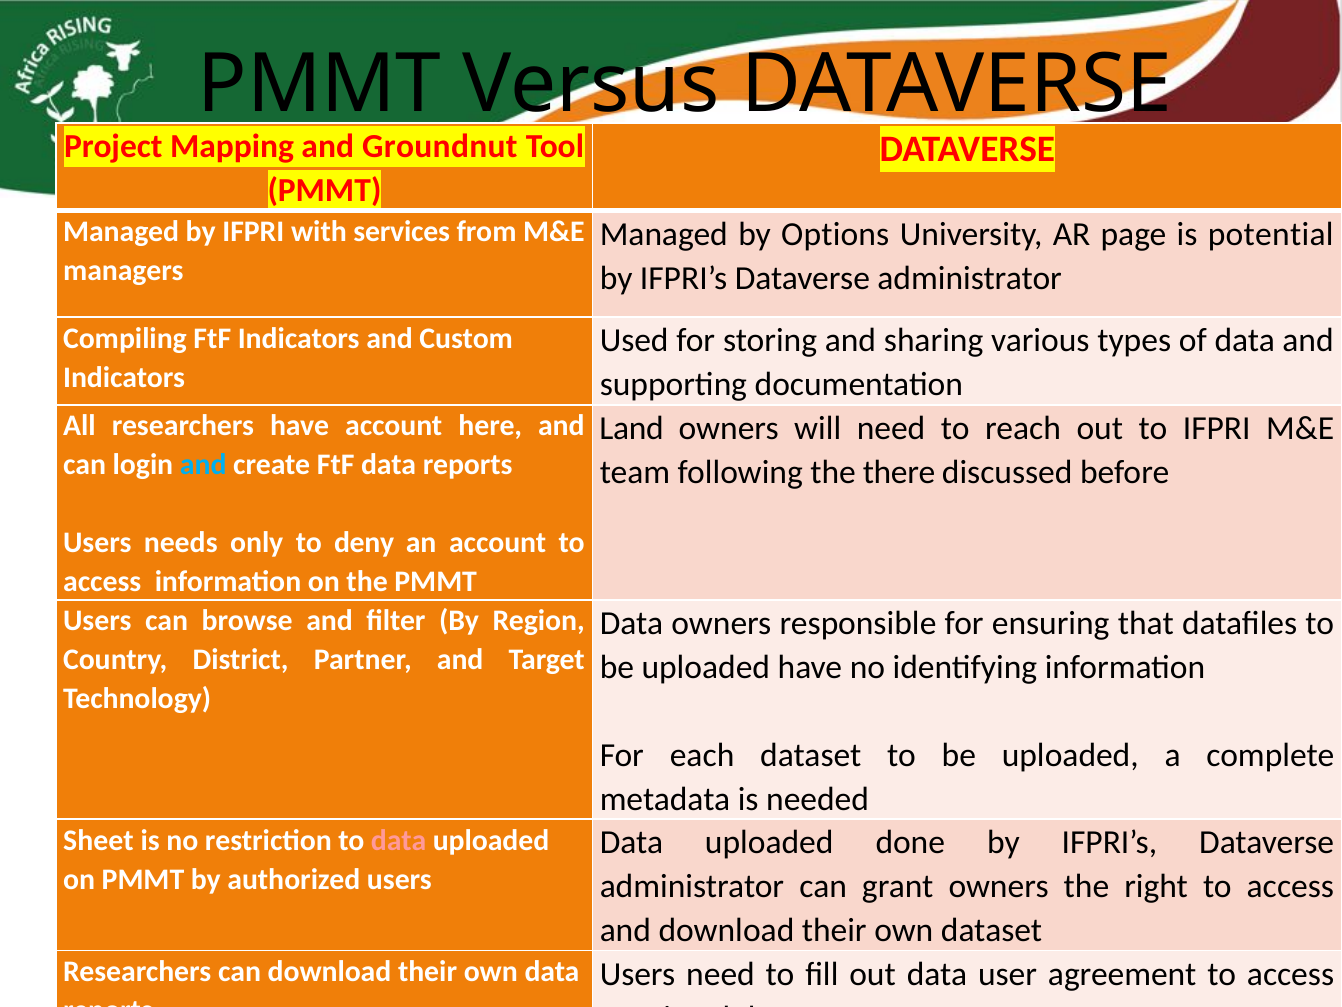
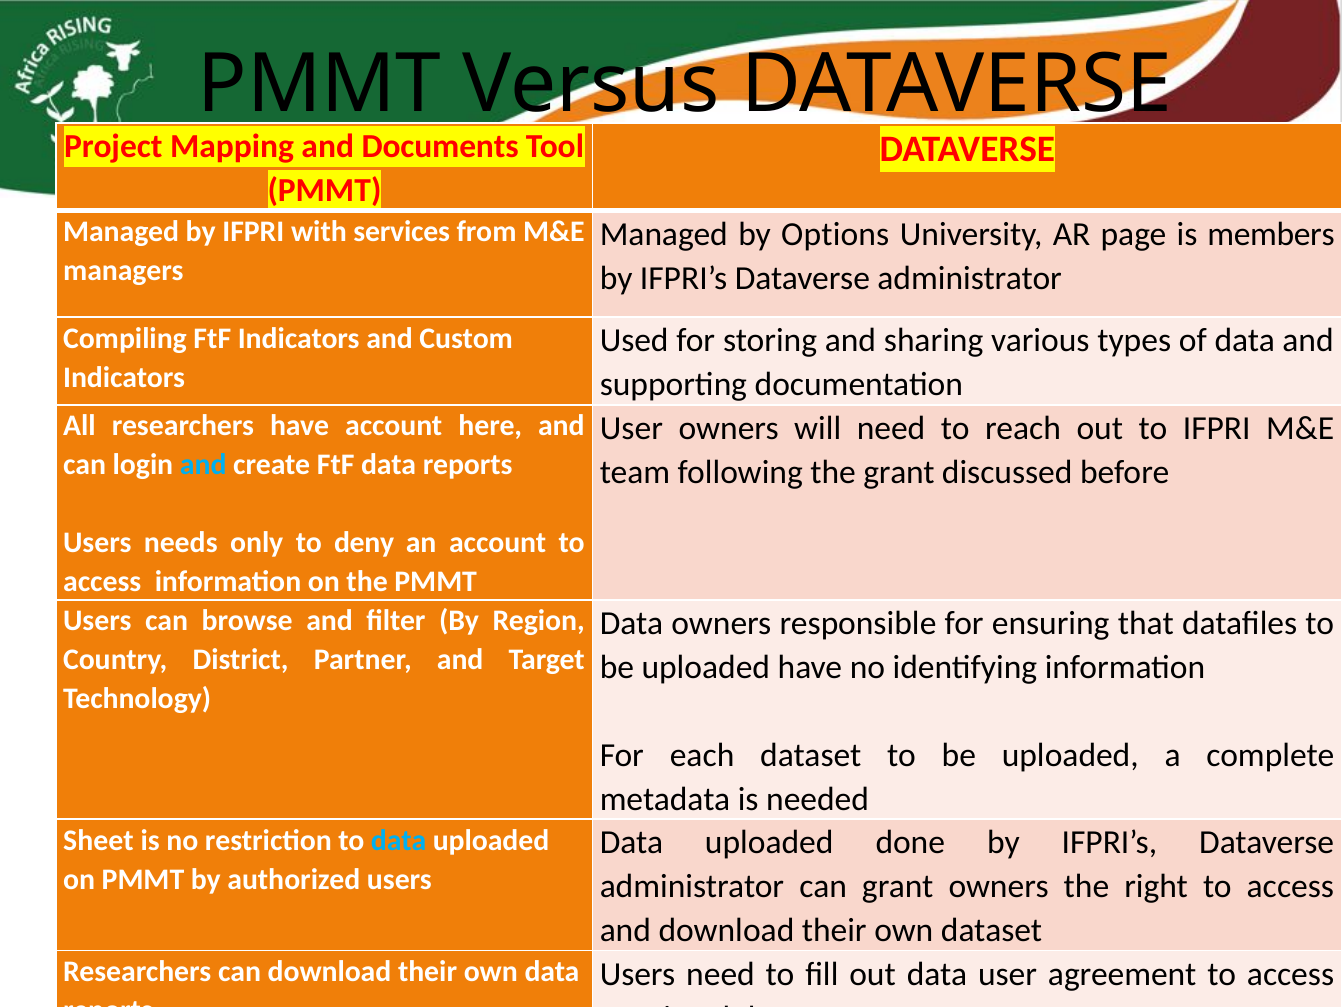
Groundnut: Groundnut -> Documents (440, 147)
potential: potential -> members (1271, 234)
Land: Land -> User (631, 428)
the there: there -> grant (899, 472)
data colour: pink -> light blue (399, 840)
